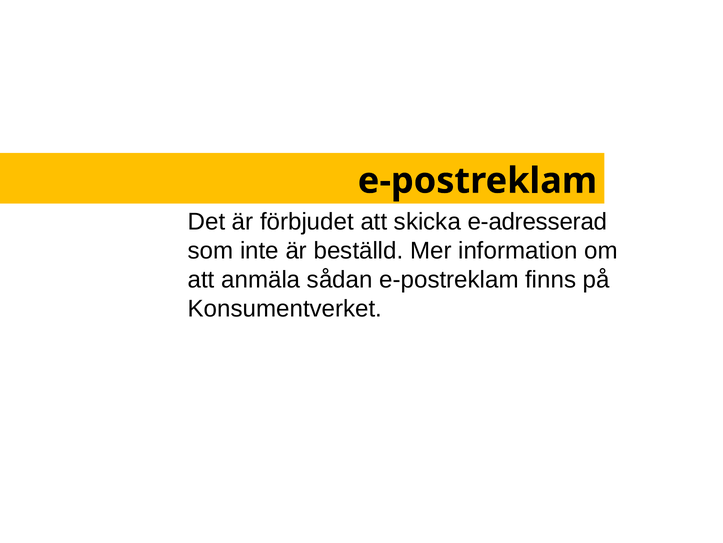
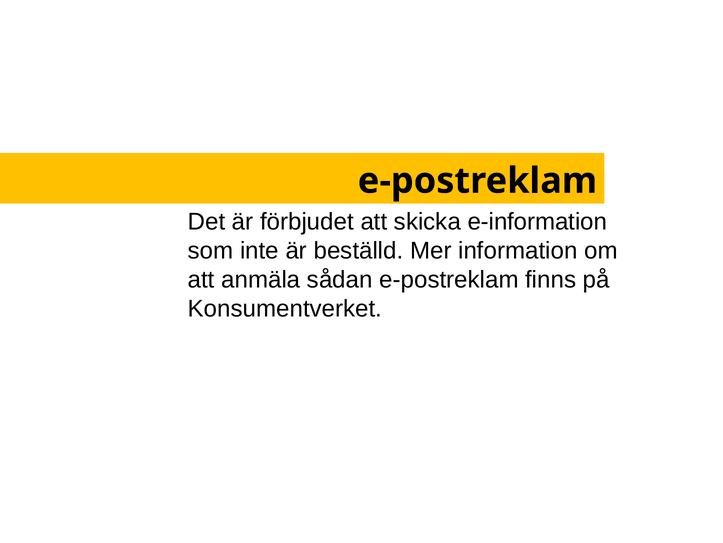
e-adresserad: e-adresserad -> e-information (537, 221)
